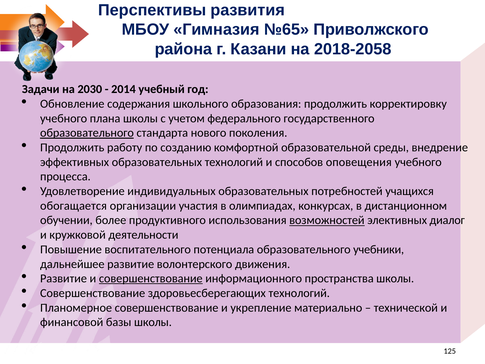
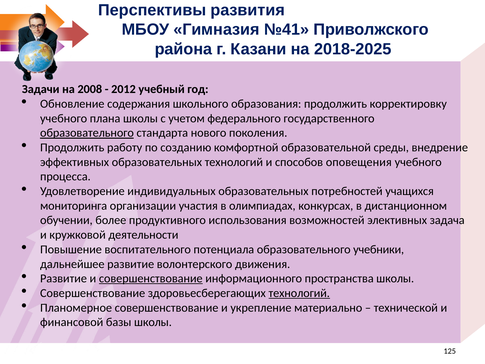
№65: №65 -> №41 (287, 30)
2018-2058: 2018-2058 -> 2018-2025 (353, 49)
2030: 2030 -> 2008 (90, 89)
2014: 2014 -> 2012 (123, 89)
обогащается: обогащается -> мониторинга (74, 206)
возможностей underline: present -> none (327, 220)
диалог: диалог -> задача (447, 220)
технологий underline: none -> present (299, 293)
